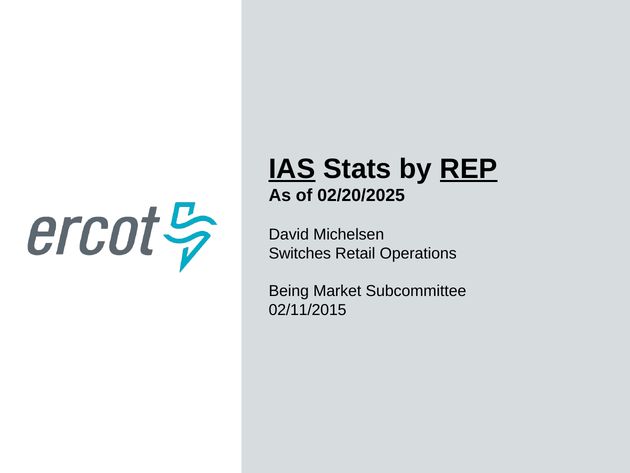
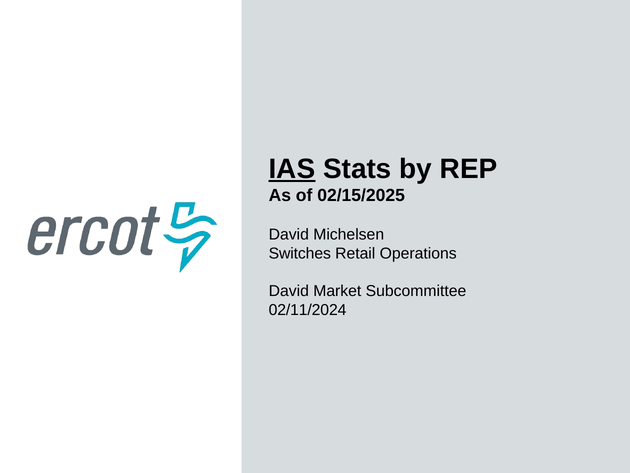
REP underline: present -> none (469, 169)
02/20/2025: 02/20/2025 -> 02/15/2025 (361, 195)
Being: Being -> David (289, 291)
02/11/2015: 02/11/2015 -> 02/11/2024 (308, 310)
